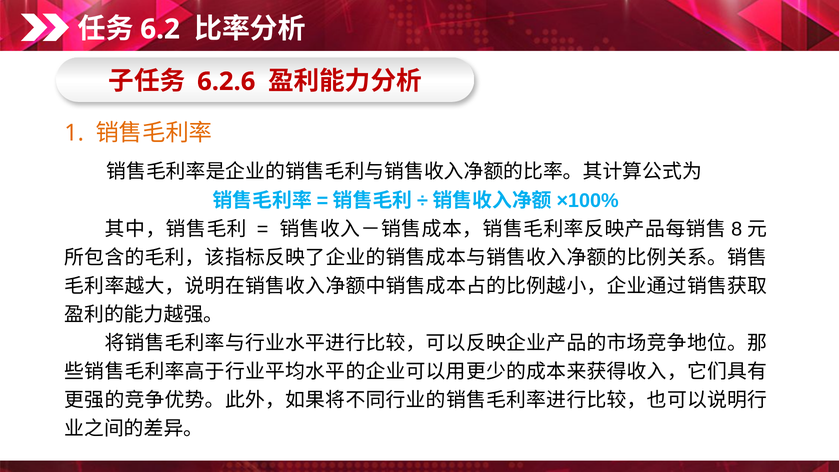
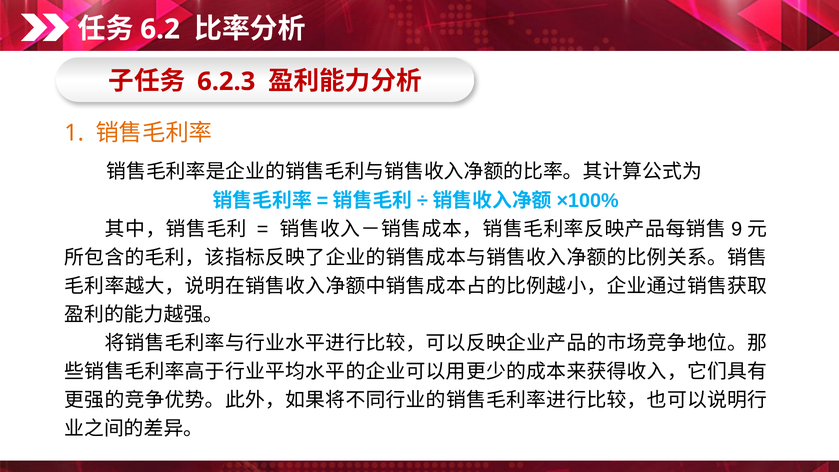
6.2.6: 6.2.6 -> 6.2.3 (226, 82)
8: 8 -> 9 (737, 229)
